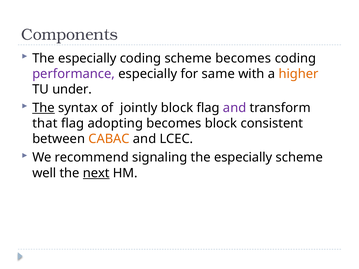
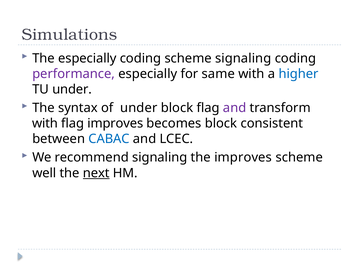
Components: Components -> Simulations (69, 35)
scheme becomes: becomes -> signaling (243, 58)
higher colour: orange -> blue (299, 74)
The underline: present -> none (44, 108)
of jointly: jointly -> under (139, 108)
that: that -> with (45, 124)
flag adopting: adopting -> improves (115, 124)
CABAC colour: orange -> blue (109, 139)
especially: especially -> improves (243, 158)
